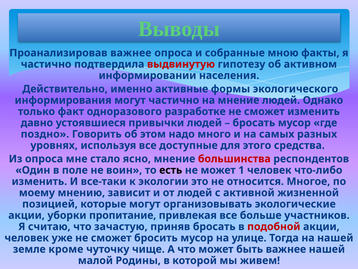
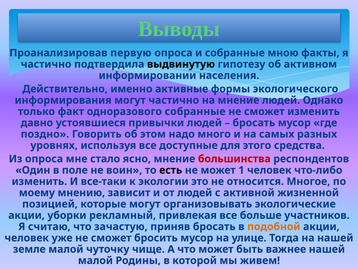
Проанализировав важнее: важнее -> первую (131, 53)
выдвинутую colour: red -> black (181, 64)
одноразового разработке: разработке -> собранные (195, 111)
пропитание: пропитание -> рекламный (123, 215)
подобной colour: red -> orange (274, 226)
земле кроме: кроме -> малой (66, 249)
